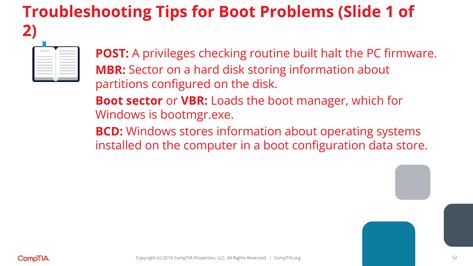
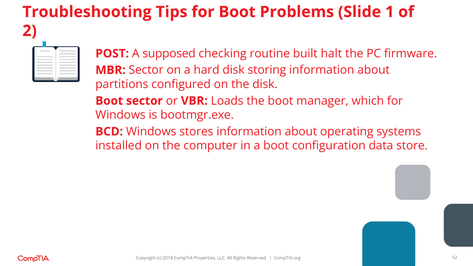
privileges: privileges -> supposed (169, 54)
